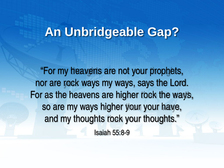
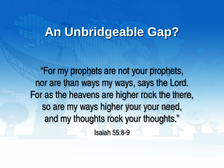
my heavens: heavens -> prophets (86, 71)
are rock: rock -> than (71, 83)
the ways: ways -> there (183, 95)
have: have -> need (172, 107)
